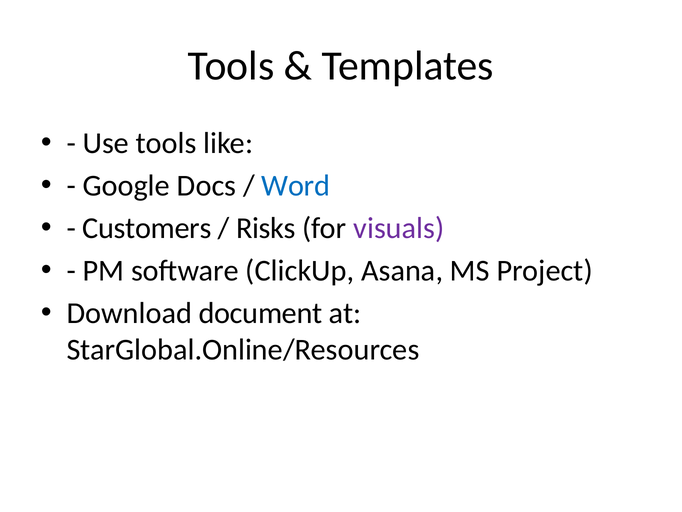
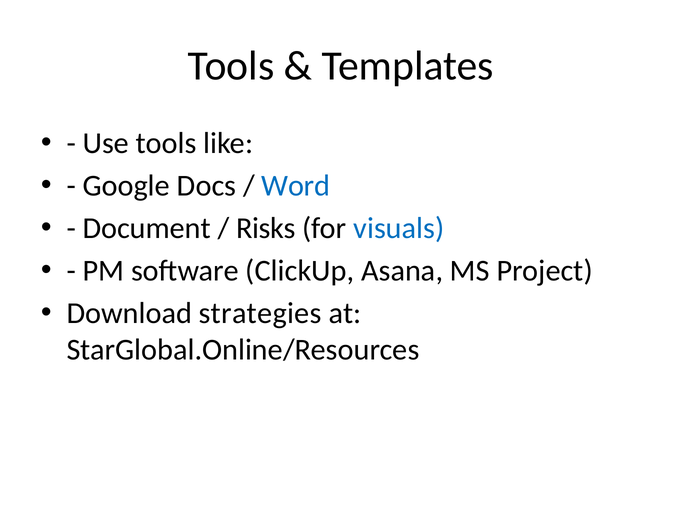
Customers: Customers -> Document (147, 228)
visuals colour: purple -> blue (399, 228)
document: document -> strategies (260, 313)
